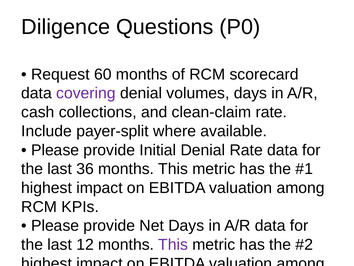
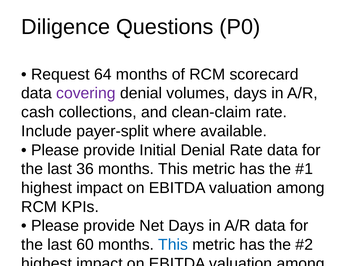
60: 60 -> 64 (103, 74)
12: 12 -> 60 (85, 244)
This colour: purple -> blue (173, 244)
